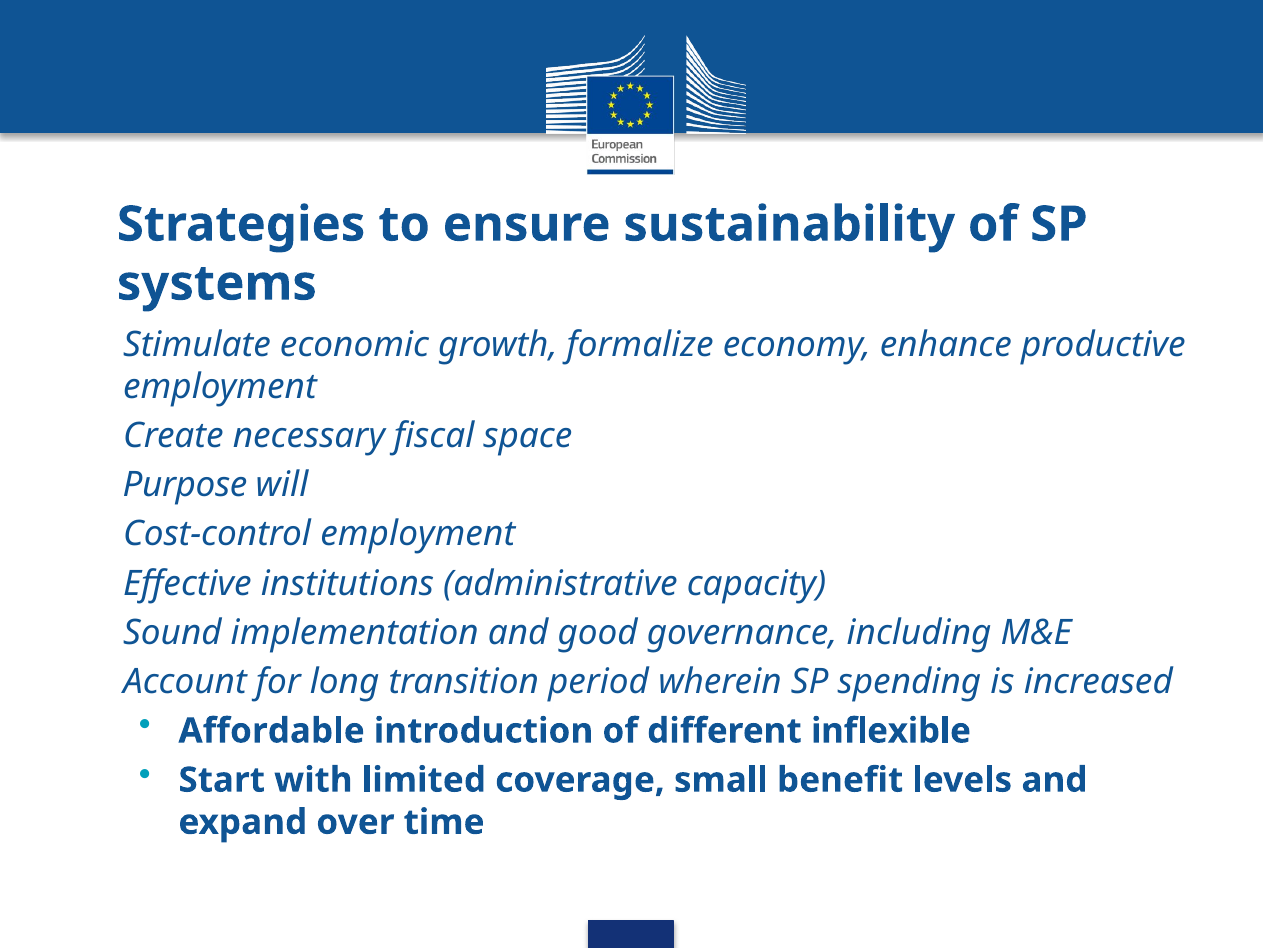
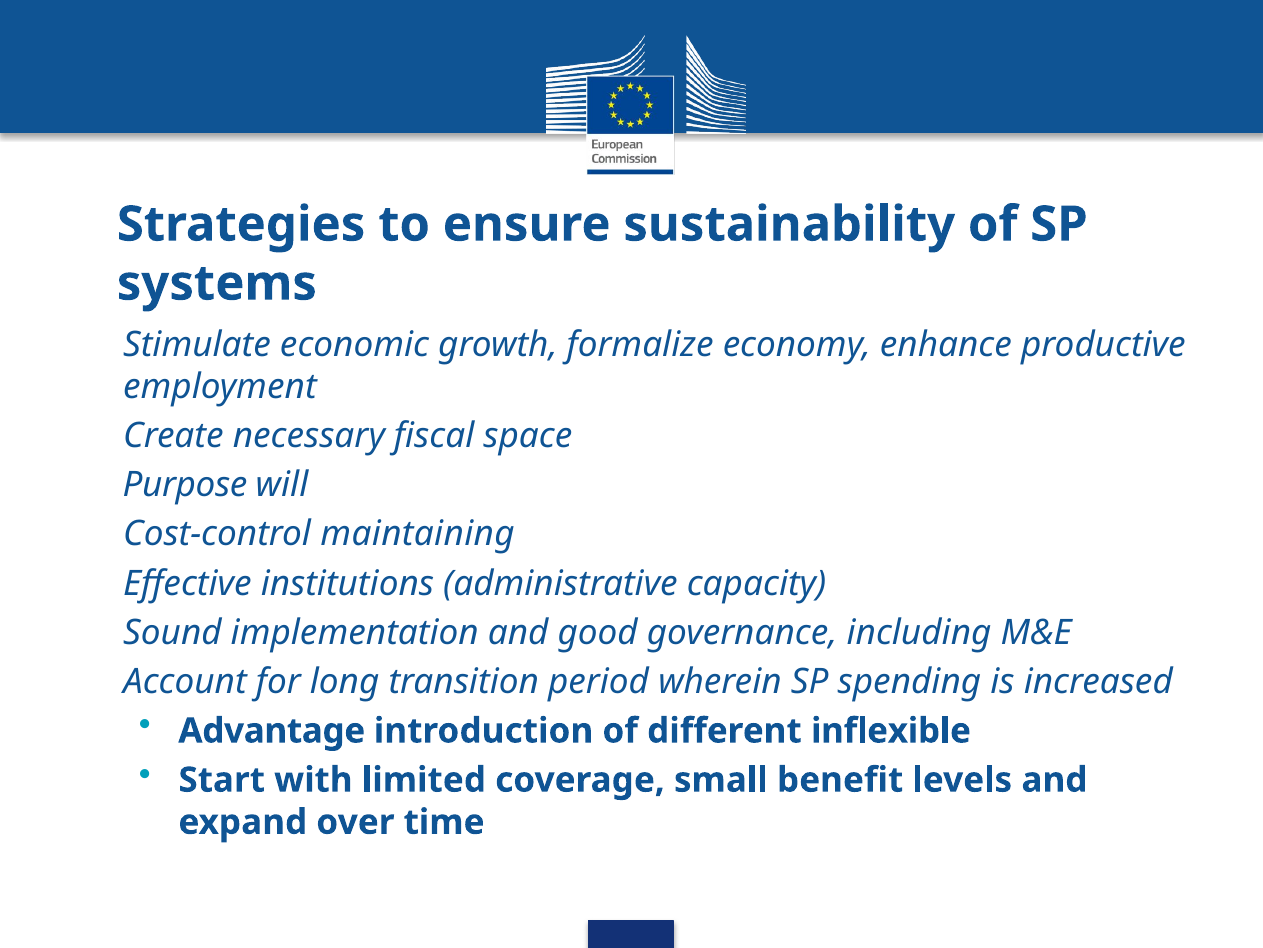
Cost-control employment: employment -> maintaining (418, 534)
Affordable: Affordable -> Advantage (272, 730)
